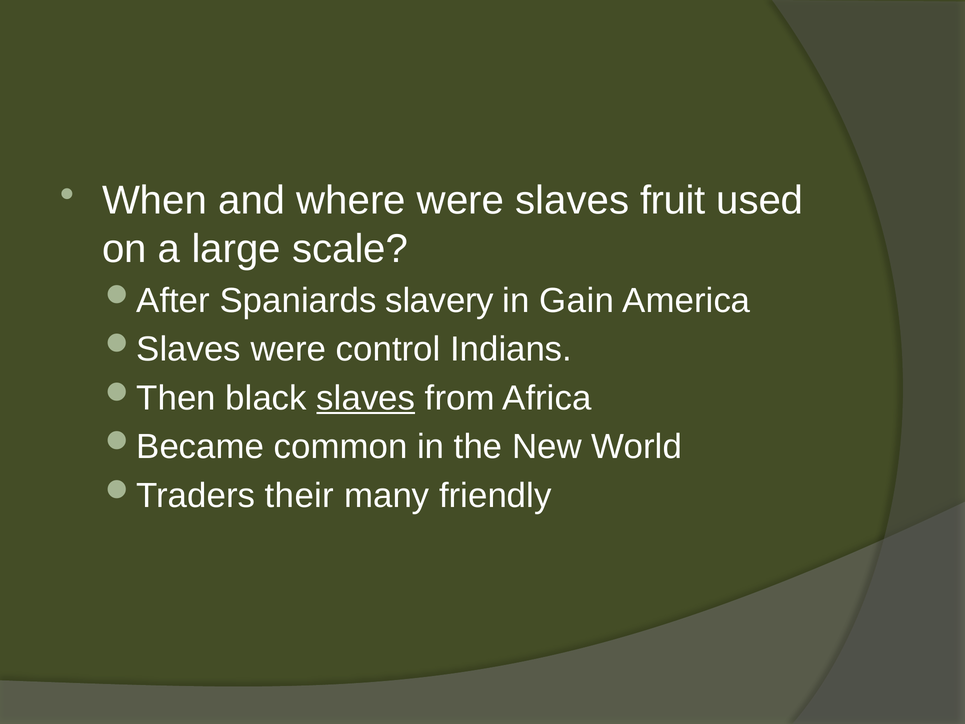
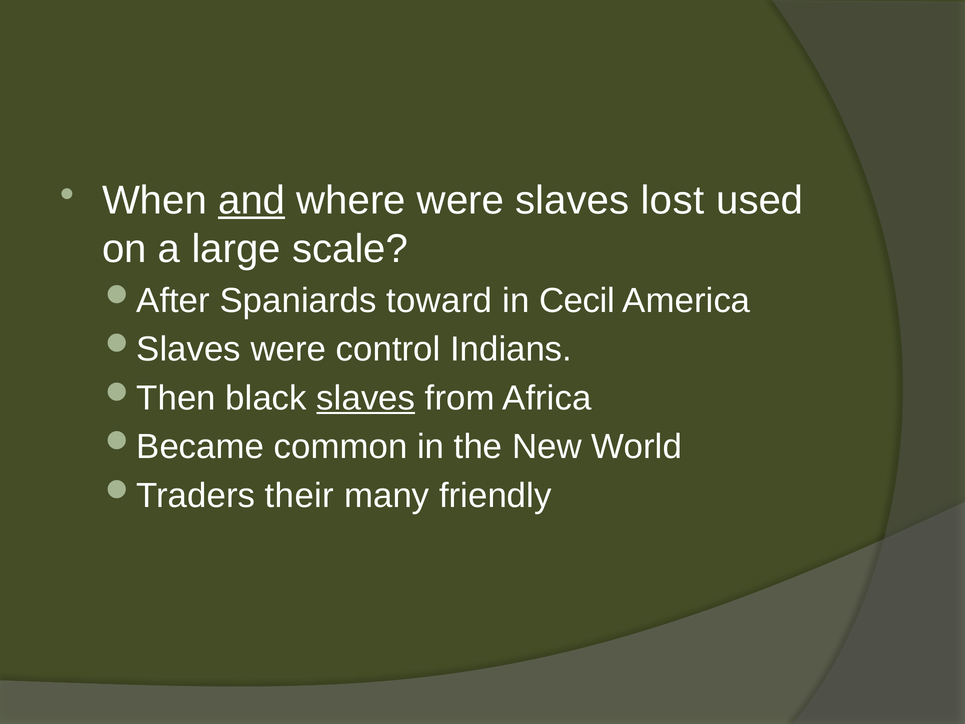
and underline: none -> present (252, 201)
fruit: fruit -> lost (672, 201)
slavery: slavery -> toward (439, 300)
Gain: Gain -> Cecil (577, 300)
